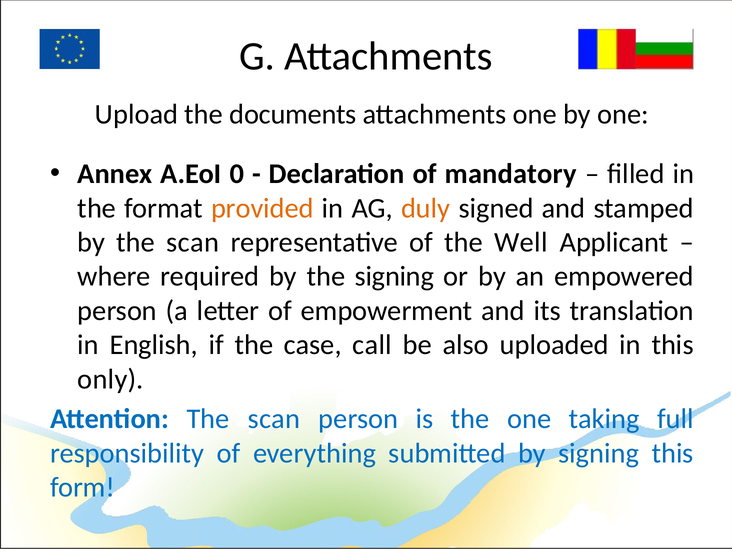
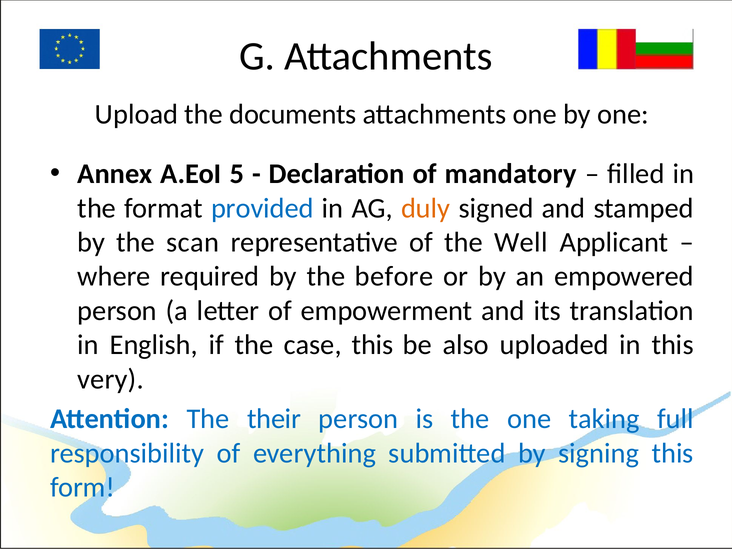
0: 0 -> 5 (237, 174)
provided colour: orange -> blue (262, 208)
the signing: signing -> before (394, 277)
case call: call -> this (373, 345)
only: only -> very (111, 379)
Attention The scan: scan -> their (274, 419)
